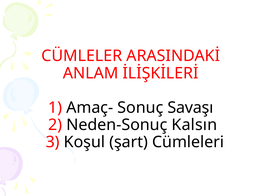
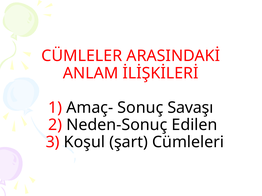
Kalsın: Kalsın -> Edilen (194, 125)
